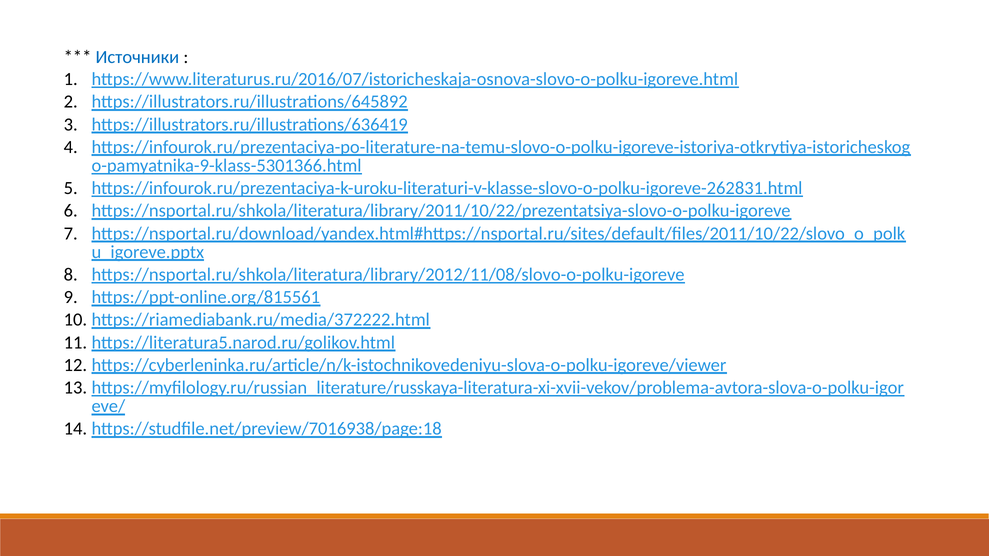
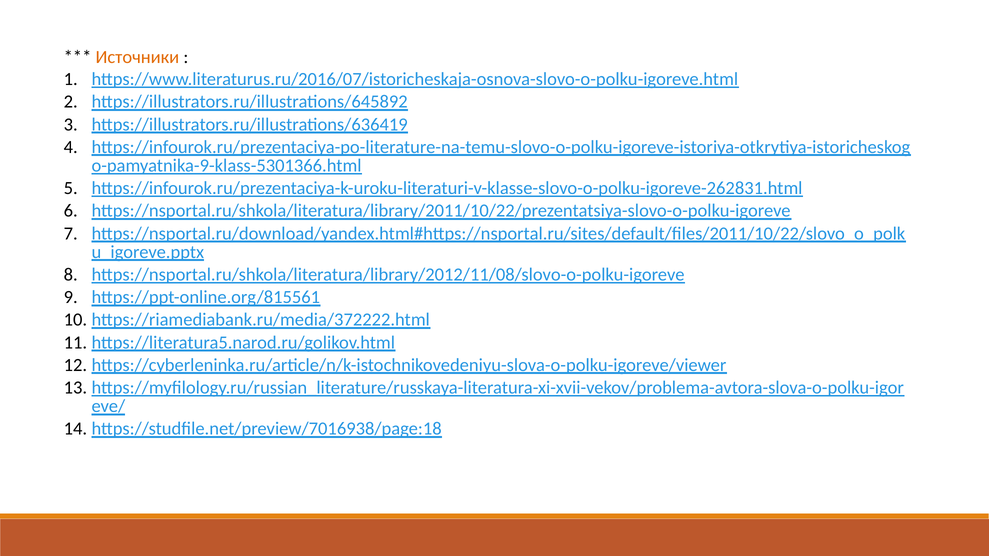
Источники colour: blue -> orange (137, 57)
